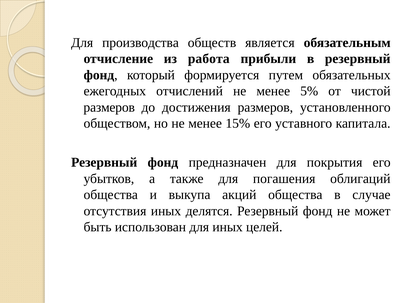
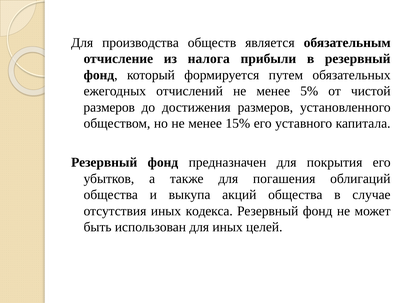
работа: работа -> налога (209, 59)
делятся: делятся -> кодекса (209, 211)
